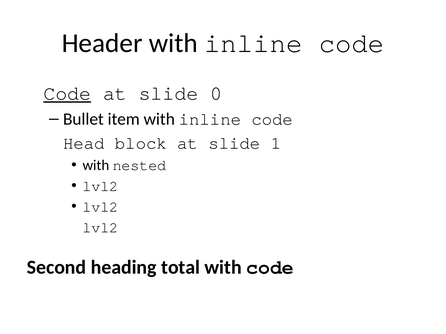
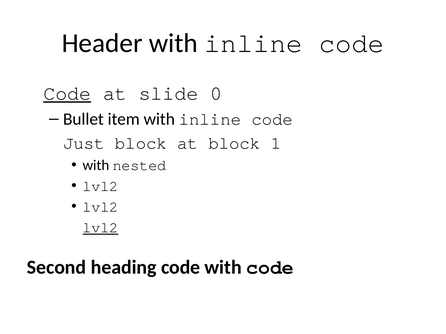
Head: Head -> Just (84, 143)
block at slide: slide -> block (234, 143)
lvl2 underline: none -> present (100, 228)
heading total: total -> code (181, 268)
